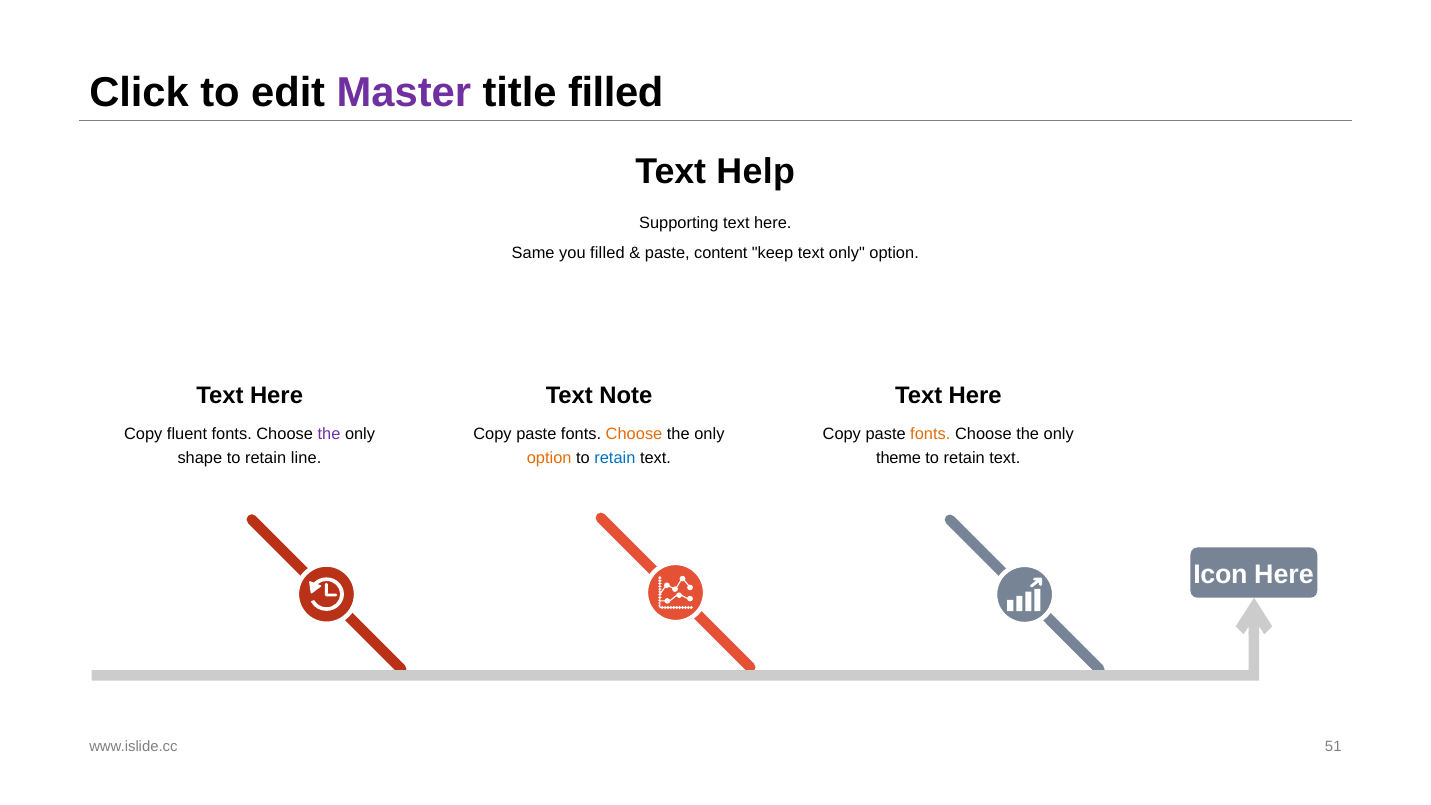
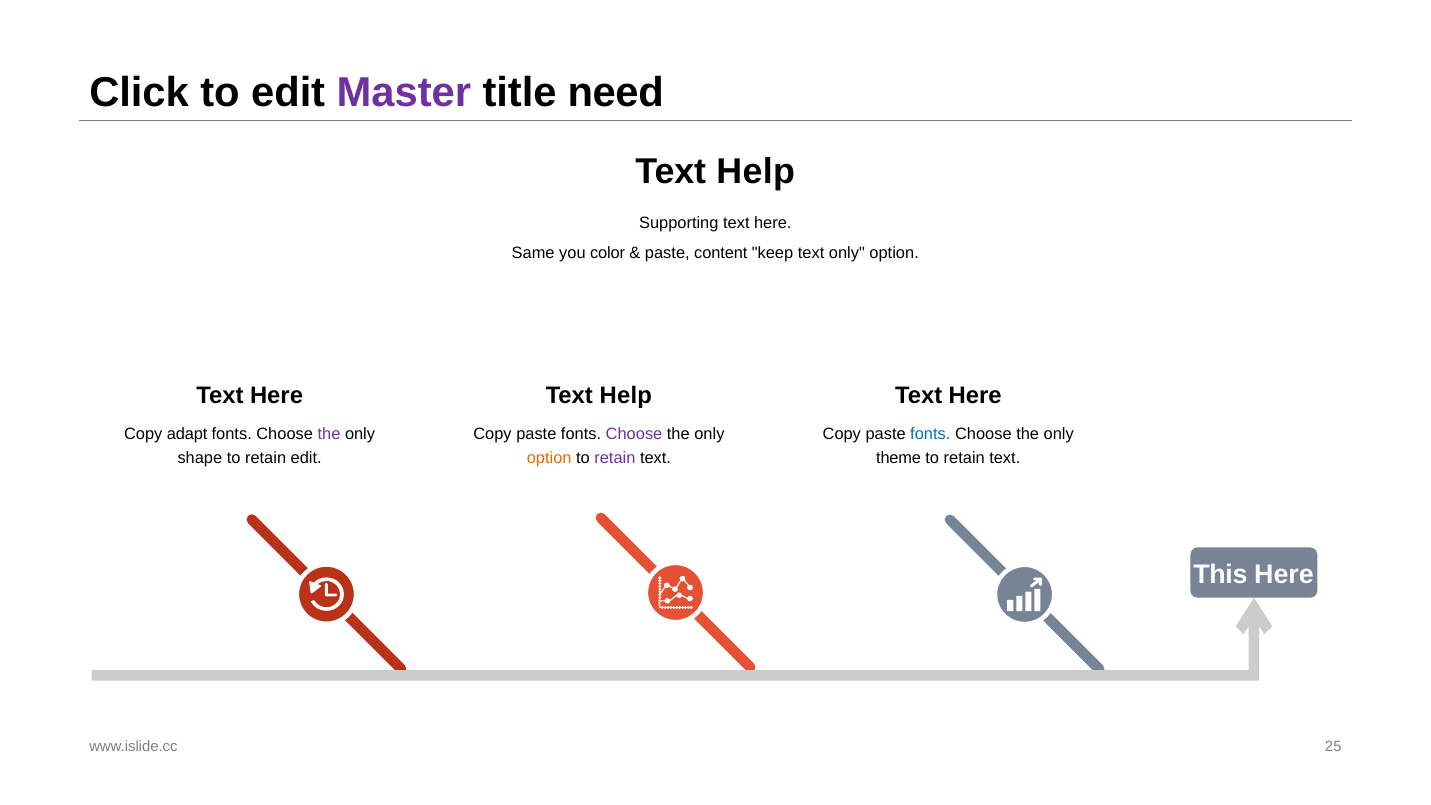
title filled: filled -> need (616, 93)
you filled: filled -> color (608, 253)
Note: Note -> Help (626, 396)
fluent: fluent -> adapt (187, 434)
Choose colour: orange -> purple (634, 434)
fonts colour: orange -> blue (930, 434)
retain line: line -> edit (306, 458)
retain colour: blue -> purple (615, 458)
Icon: Icon -> This (1220, 574)
51: 51 -> 25 (1333, 747)
